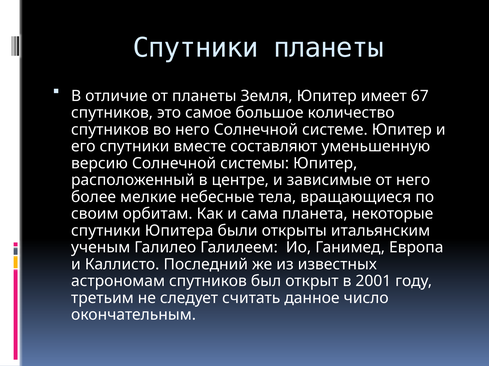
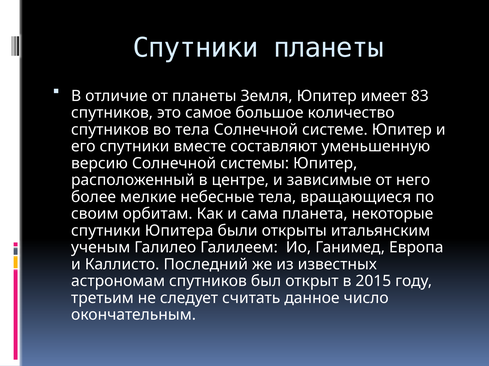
67: 67 -> 83 (420, 96)
во него: него -> тела (192, 130)
2001: 2001 -> 2015 (373, 282)
